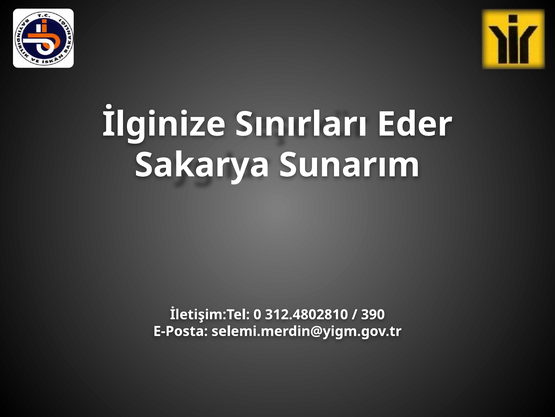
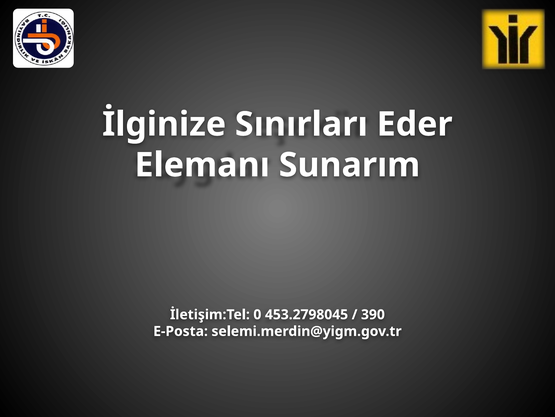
Sakarya: Sakarya -> Elemanı (202, 165)
312.4802810: 312.4802810 -> 453.2798045 (307, 314)
